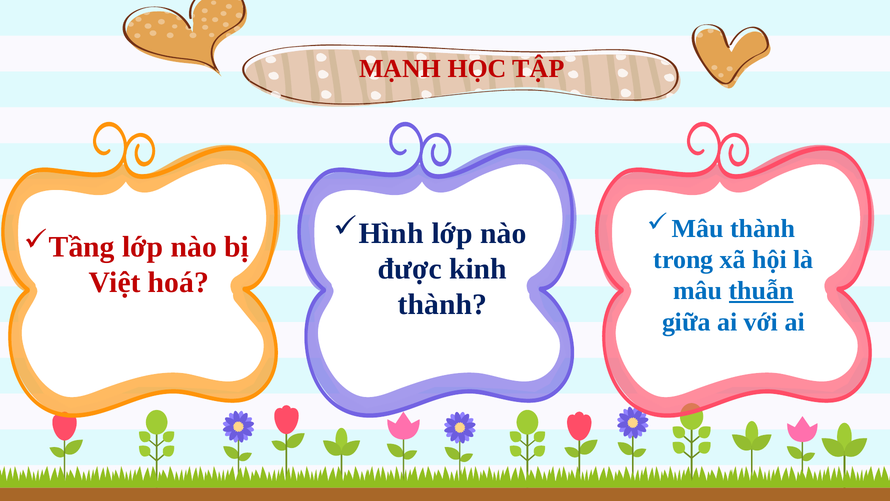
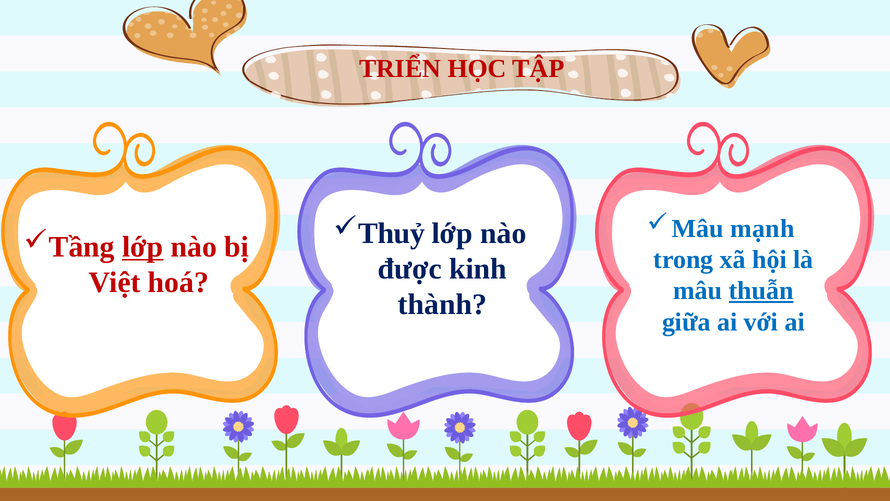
MẠNH: MẠNH -> TRIỂN (400, 69)
thành: thành -> mạnh (762, 228)
Hình: Hình -> Thuỷ (391, 233)
lớp underline: none -> present (143, 247)
